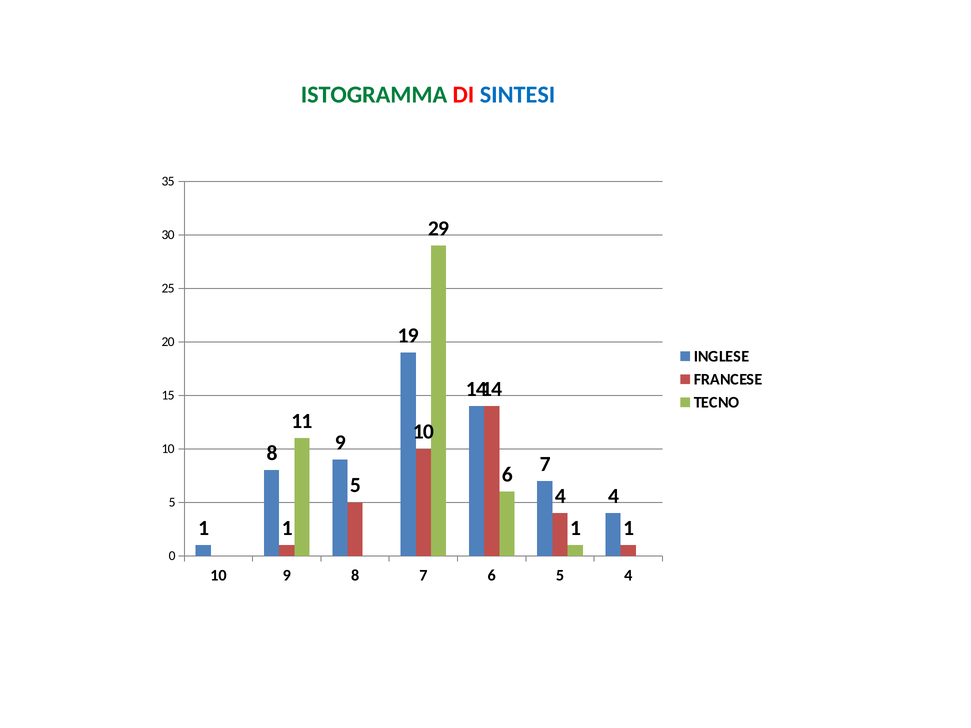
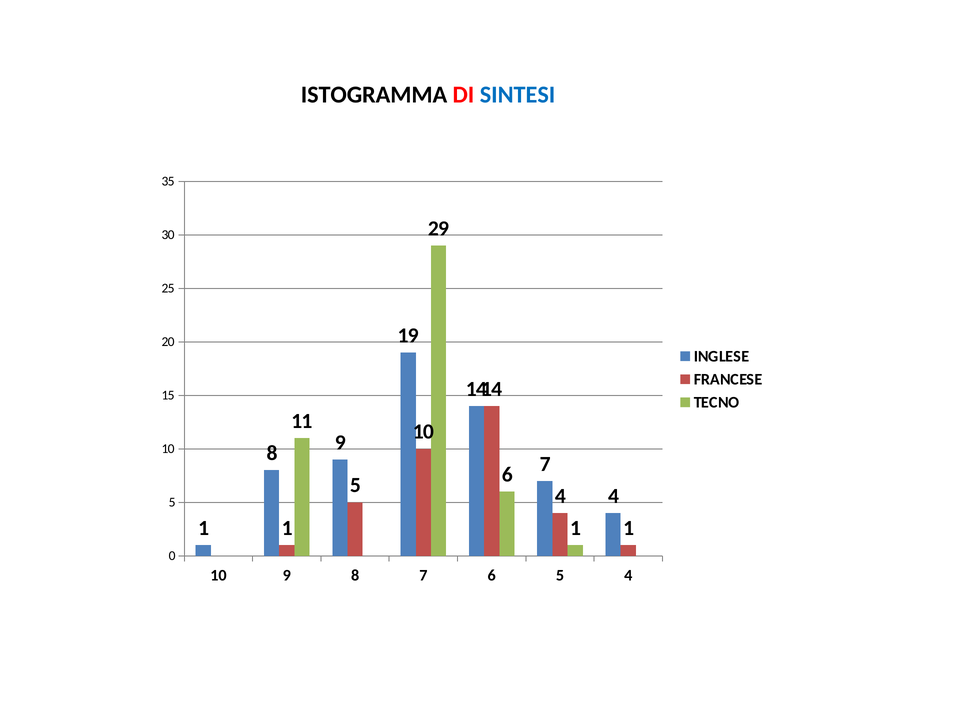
ISTOGRAMMA colour: green -> black (374, 95)
